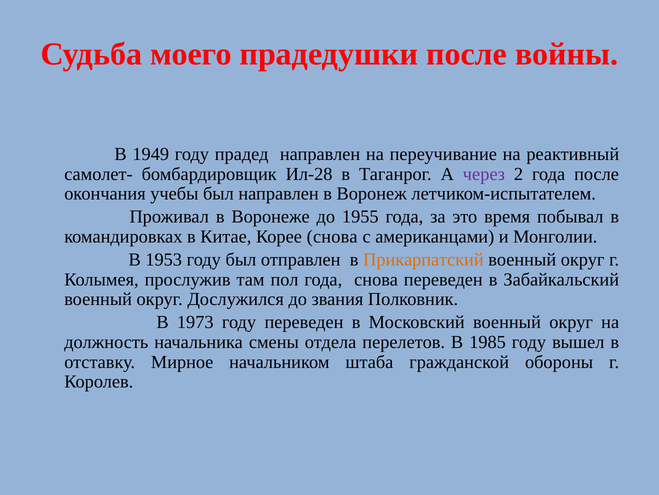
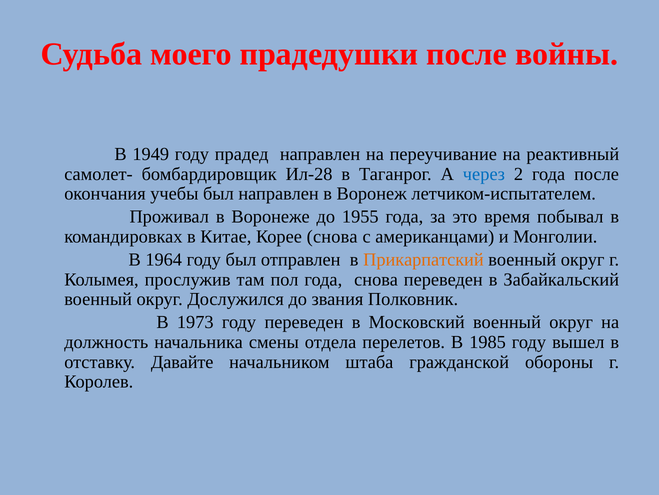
через colour: purple -> blue (484, 174)
1953: 1953 -> 1964 (164, 259)
Мирное: Мирное -> Давайте (182, 361)
